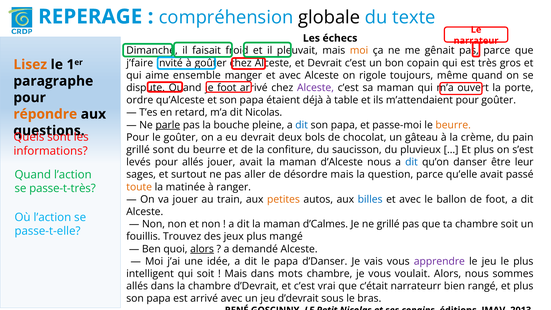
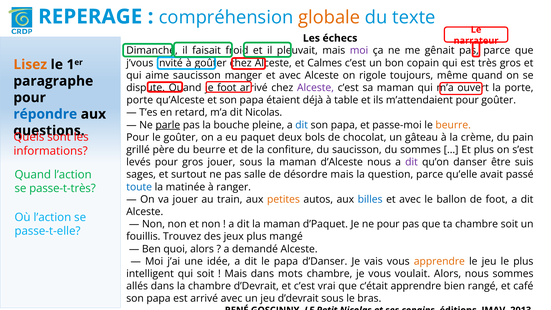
globale colour: black -> orange (329, 17)
moi colour: orange -> purple (359, 51)
j’faire: j’faire -> j’vous (140, 63)
et Devrait: Devrait -> Calmes (325, 63)
aime ensemble: ensemble -> saucisson (197, 75)
ordre: ordre -> porte (140, 100)
répondre colour: orange -> blue (45, 114)
eu devrait: devrait -> paquet (258, 137)
grillé sont: sont -> père (164, 150)
du pluvieux: pluvieux -> sommes (421, 150)
pour allés: allés -> gros (193, 162)
jouer avait: avait -> sous (251, 162)
dit colour: blue -> purple (412, 162)
leur: leur -> suis (524, 162)
aller: aller -> salle (255, 175)
toute colour: orange -> blue (139, 187)
d’Calmes: d’Calmes -> d’Paquet (325, 224)
ne grillé: grillé -> pour (388, 224)
alors underline: present -> none (202, 249)
apprendre colour: purple -> orange (439, 261)
c’était narrateurr: narrateurr -> apprendre (416, 286)
rangé et plus: plus -> café (523, 286)
